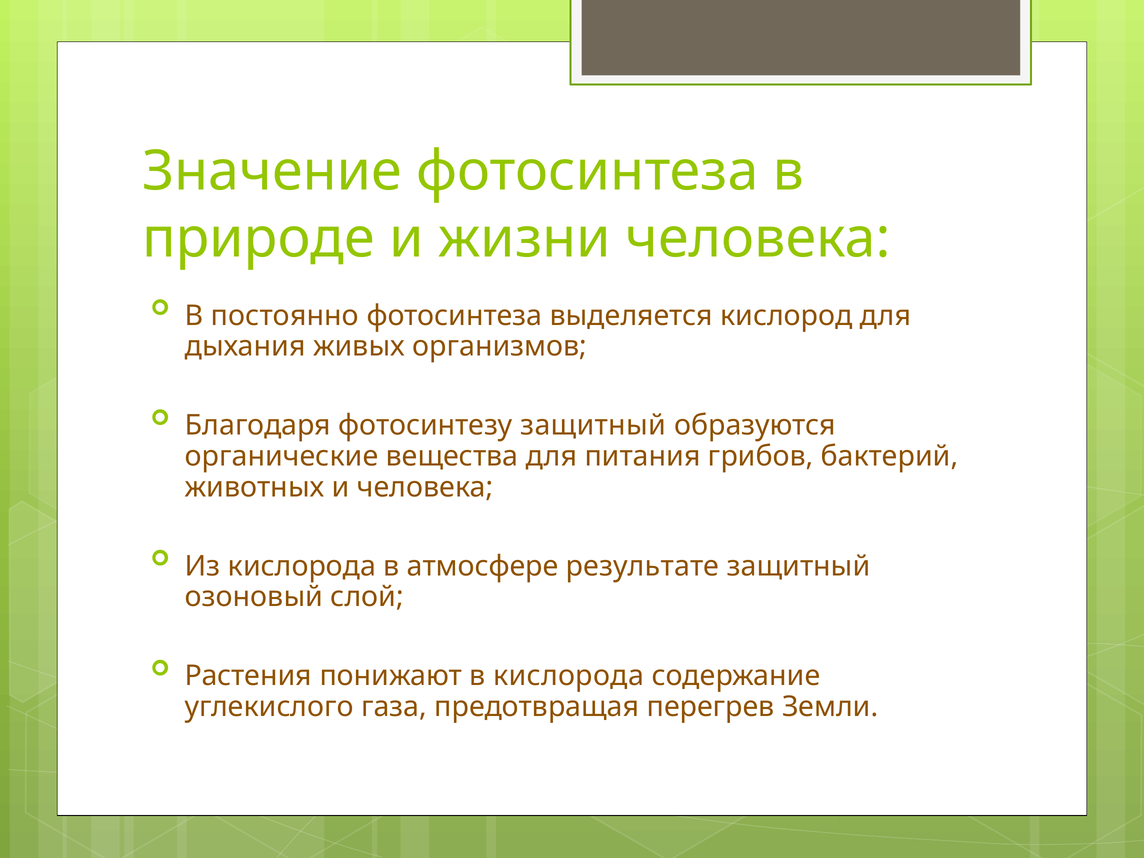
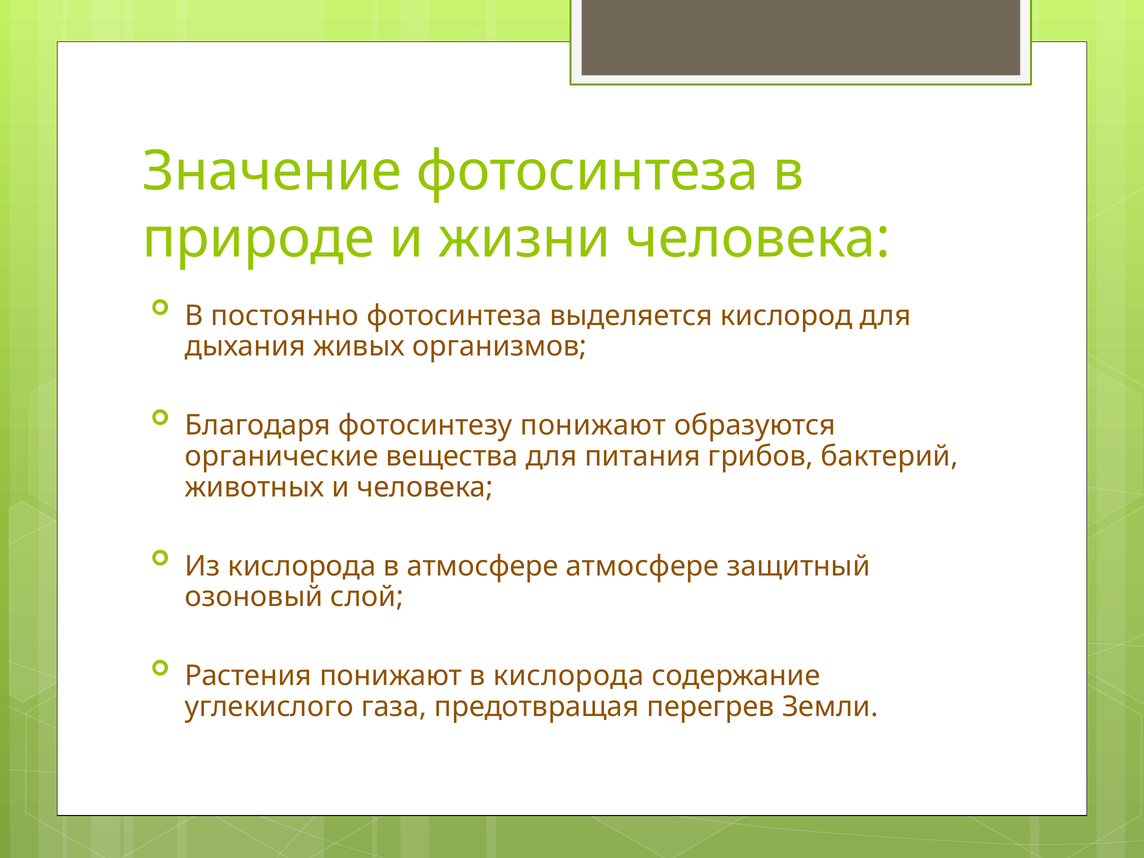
фотосинтезу защитный: защитный -> понижают (593, 425)
атмосфере результате: результате -> атмосфере (643, 566)
